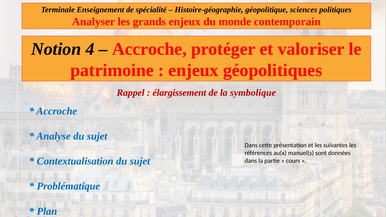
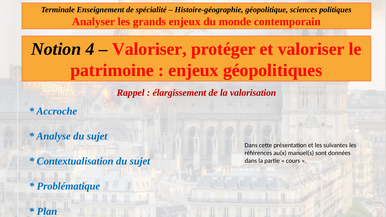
Accroche: Accroche -> Valoriser (149, 49)
symbolique: symbolique -> valorisation (253, 93)
